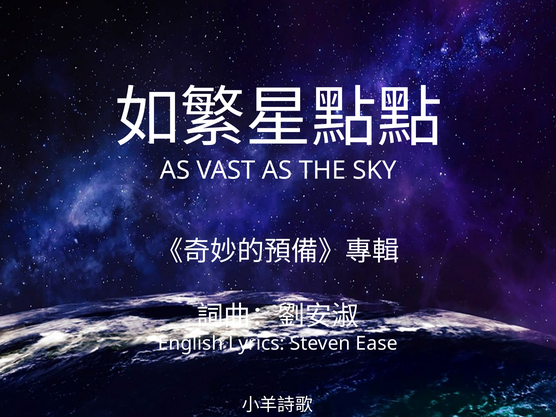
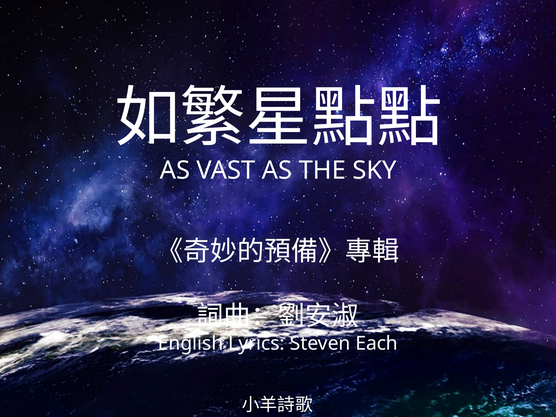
Ease: Ease -> Each (377, 344)
